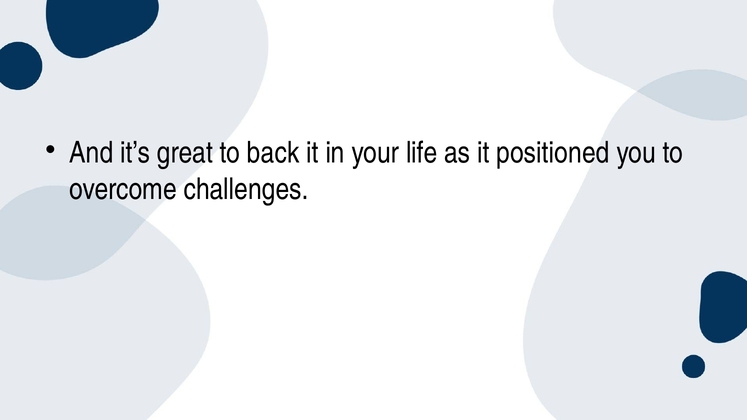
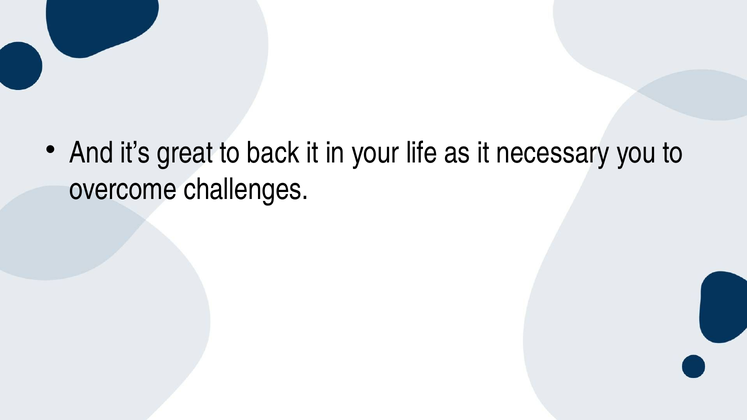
positioned: positioned -> necessary (553, 153)
